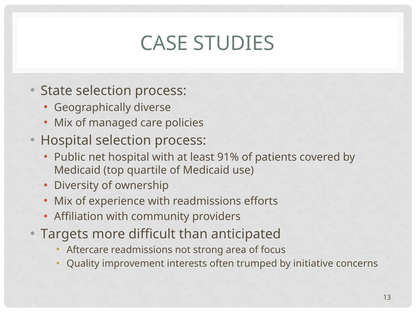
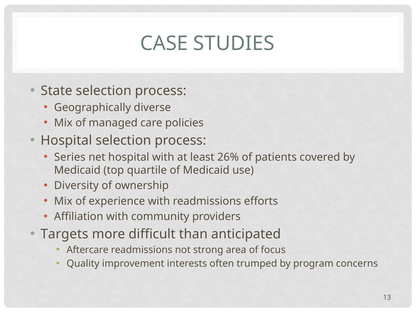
Public: Public -> Series (70, 157)
91%: 91% -> 26% (228, 157)
initiative: initiative -> program (313, 264)
